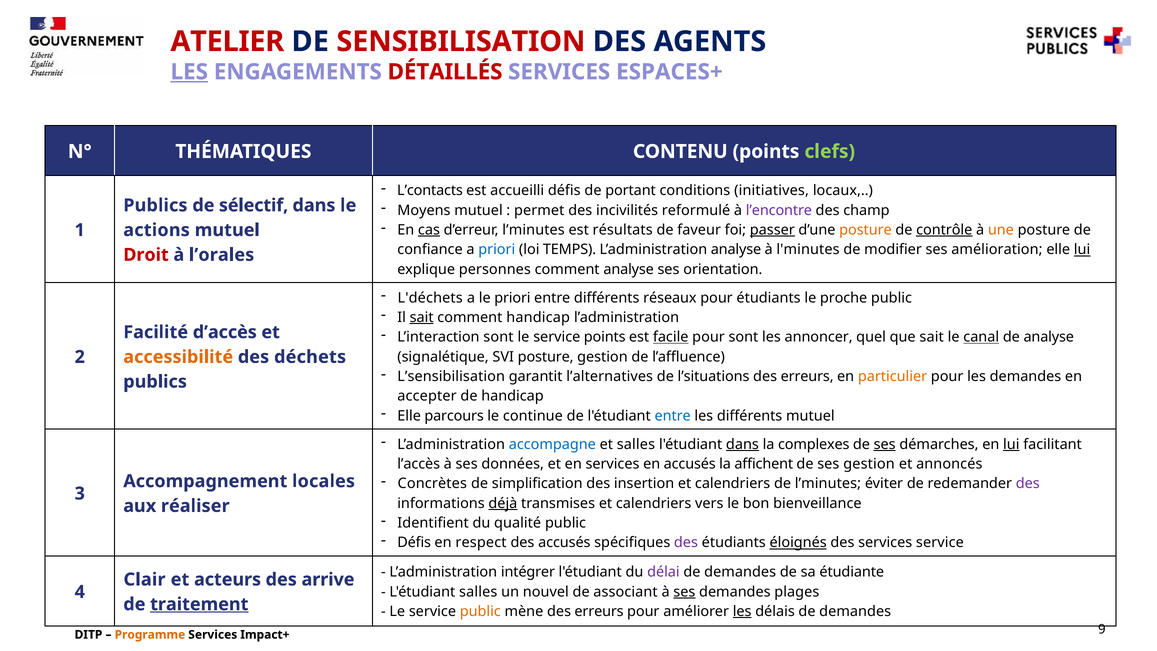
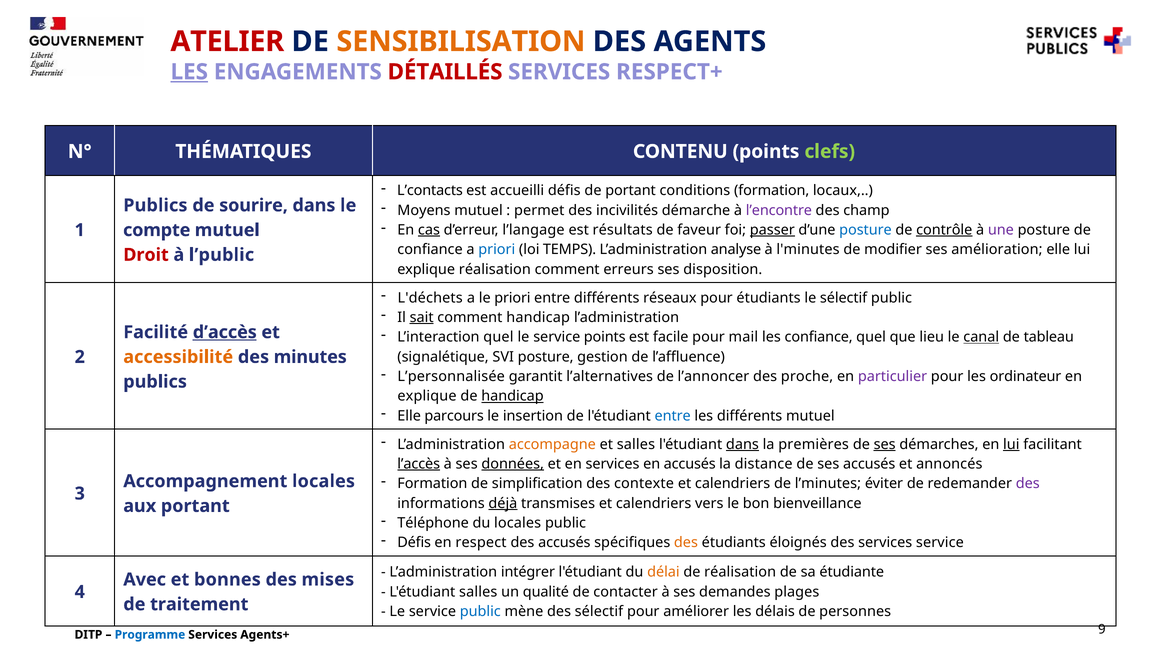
SENSIBILISATION colour: red -> orange (461, 42)
ESPACES+: ESPACES+ -> RESPECT+ (669, 72)
conditions initiatives: initiatives -> formation (772, 191)
sélectif: sélectif -> sourire (254, 205)
reformulé: reformulé -> démarche (696, 210)
d’erreur l’minutes: l’minutes -> l’langage (534, 230)
posture colour: orange -> blue (865, 230)
une colour: orange -> purple (1001, 230)
actions: actions -> compte (157, 230)
lui underline: present -> none (1082, 250)
l’orales: l’orales -> l’public (222, 255)
explique personnes: personnes -> réalisation (495, 269)
comment analyse: analyse -> erreurs (629, 269)
orientation: orientation -> disposition (723, 269)
le proche: proche -> sélectif (844, 298)
d’accès underline: none -> present (225, 332)
L’interaction sont: sont -> quel (498, 337)
facile underline: present -> none (671, 337)
pour sont: sont -> mail (743, 337)
les annoncer: annoncer -> confiance (819, 337)
que sait: sait -> lieu (932, 337)
de analyse: analyse -> tableau (1049, 337)
déchets: déchets -> minutes (310, 357)
L’sensibilisation: L’sensibilisation -> L’personnalisée (451, 376)
l’situations: l’situations -> l’annoncer (713, 376)
erreurs: erreurs -> proche (807, 376)
particulier colour: orange -> purple (893, 376)
les demandes: demandes -> ordinateur (1026, 376)
accepter: accepter -> explique (427, 396)
handicap underline: none -> present (512, 396)
continue: continue -> insertion (533, 416)
accompagne colour: blue -> orange (552, 444)
complexes: complexes -> premières (814, 444)
l’accès underline: none -> present (419, 464)
données underline: none -> present (513, 464)
affichent: affichent -> distance (764, 464)
ses gestion: gestion -> accusés (869, 464)
Concrètes: Concrètes -> Formation (432, 483)
insertion: insertion -> contexte (644, 483)
aux réaliser: réaliser -> portant (195, 506)
Identifient: Identifient -> Téléphone (433, 523)
du qualité: qualité -> locales (518, 523)
des colour: purple -> orange (686, 542)
éloignés underline: present -> none (798, 542)
délai colour: purple -> orange (663, 572)
demandes: demandes -> réalisation (740, 572)
Clair: Clair -> Avec (145, 579)
acteurs: acteurs -> bonnes (227, 579)
arrive: arrive -> mises (328, 579)
nouvel: nouvel -> qualité (546, 592)
associant: associant -> contacter (626, 592)
ses underline: present -> none (684, 592)
traitement underline: present -> none (199, 604)
public colour: orange -> blue (480, 611)
mène des erreurs: erreurs -> sélectif (599, 611)
les underline: present -> none (742, 611)
délais de demandes: demandes -> personnes (855, 611)
Programme colour: orange -> blue (150, 634)
Impact+: Impact+ -> Agents+ (265, 634)
